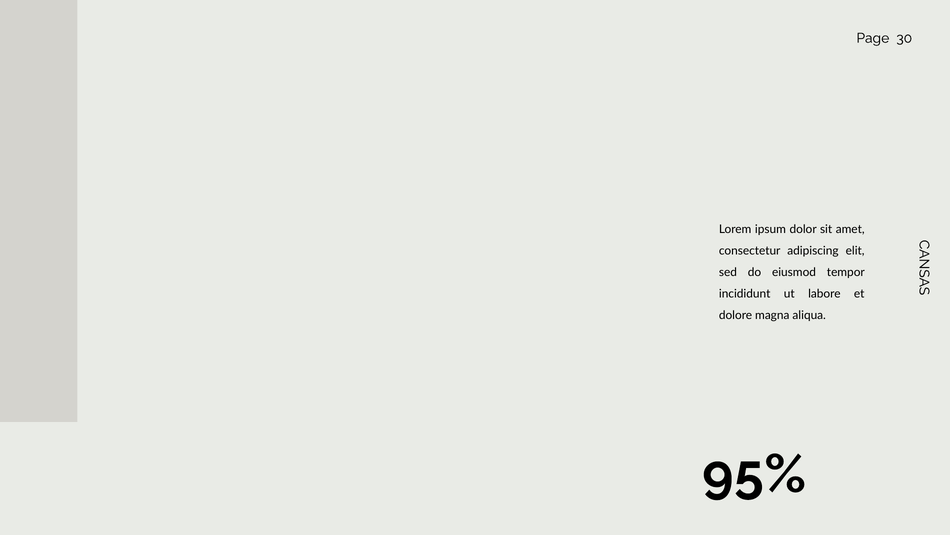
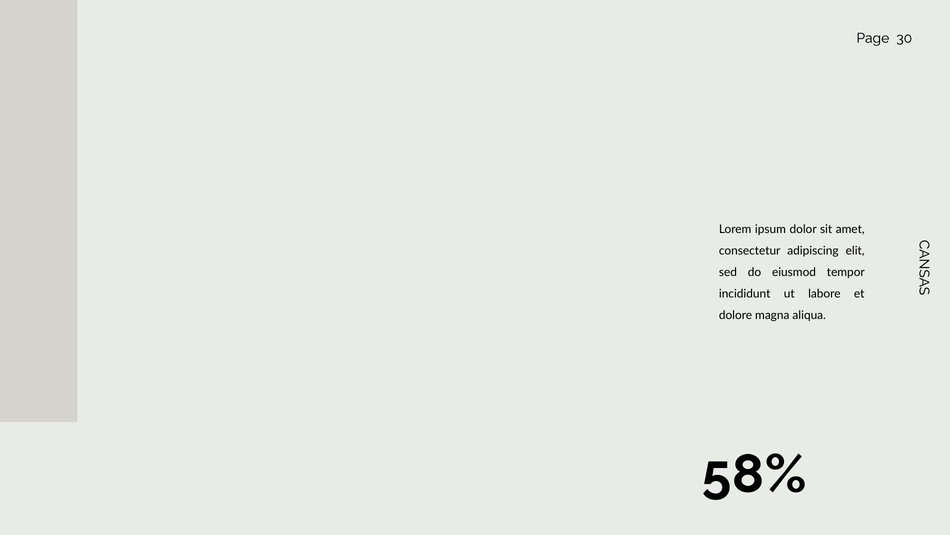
95%: 95% -> 58% (754, 474)
